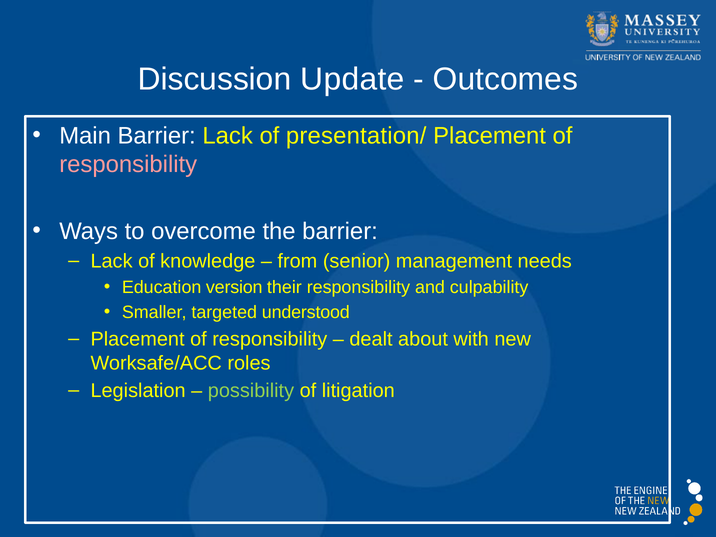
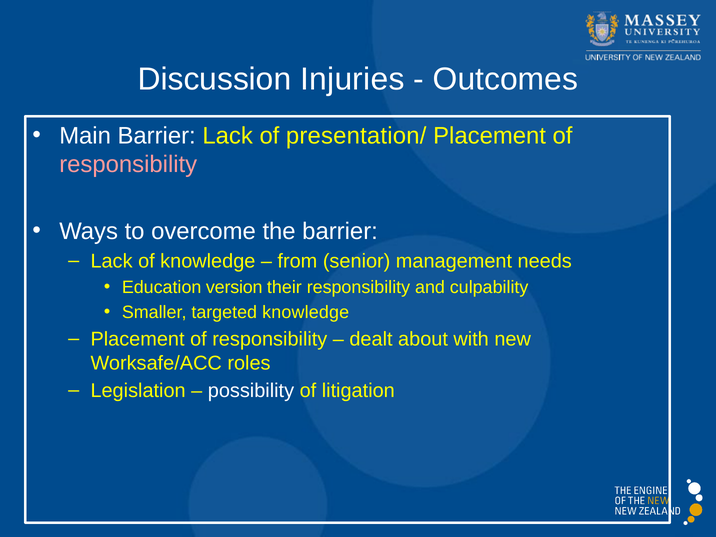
Update: Update -> Injuries (352, 79)
targeted understood: understood -> knowledge (306, 312)
possibility colour: light green -> white (251, 391)
